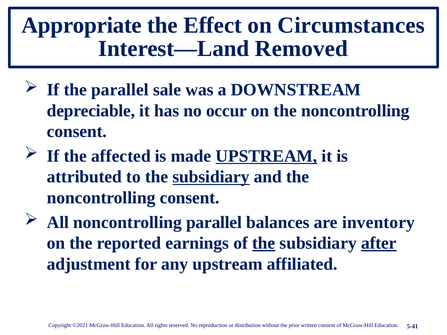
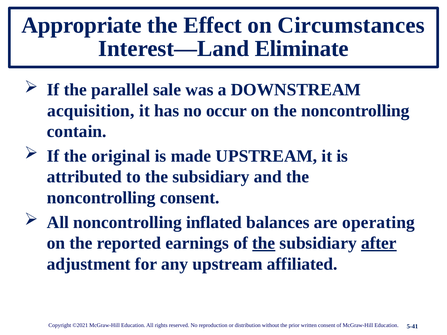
Removed: Removed -> Eliminate (302, 49)
depreciable: depreciable -> acquisition (91, 111)
consent: consent -> contain (77, 132)
affected: affected -> original (121, 156)
UPSTREAM underline: present -> none (266, 156)
subsidiary underline: present -> none (211, 177)
noncontrolling parallel: parallel -> inflated (214, 223)
inventory: inventory -> operating (379, 223)
